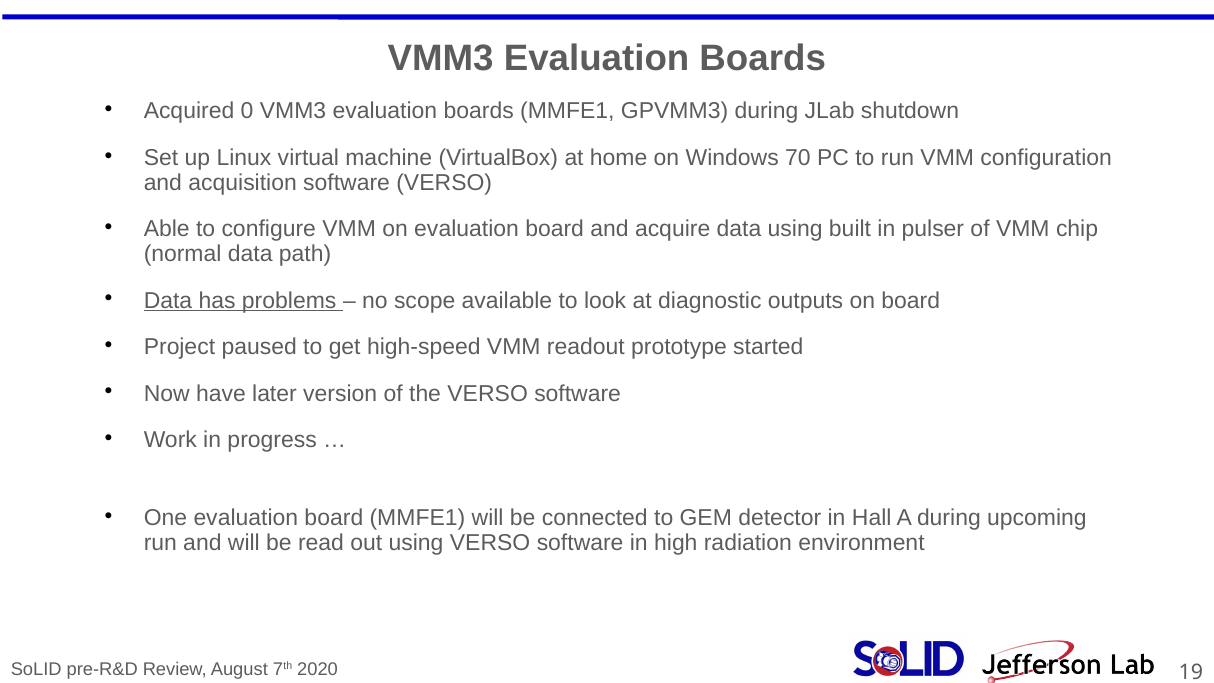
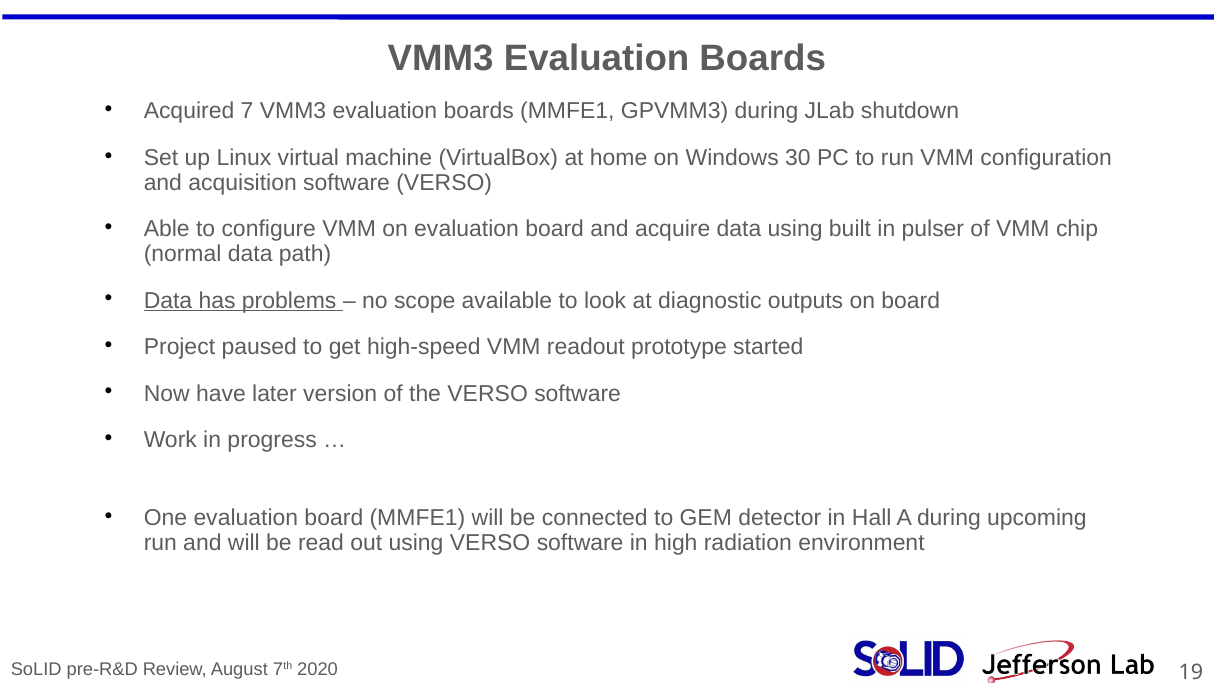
0: 0 -> 7 (247, 111)
70: 70 -> 30 (798, 158)
